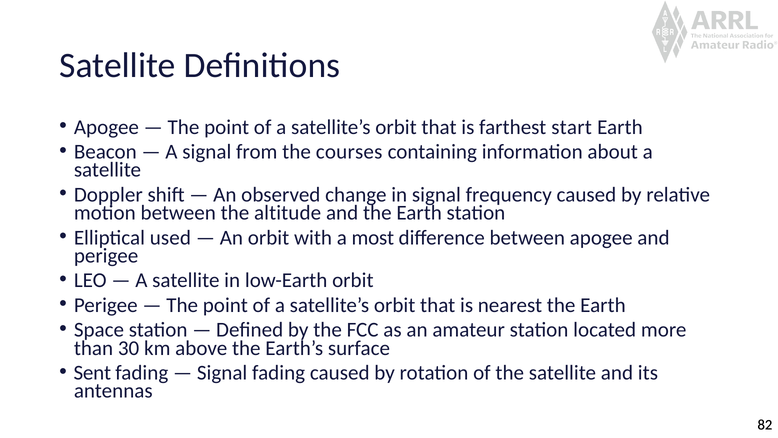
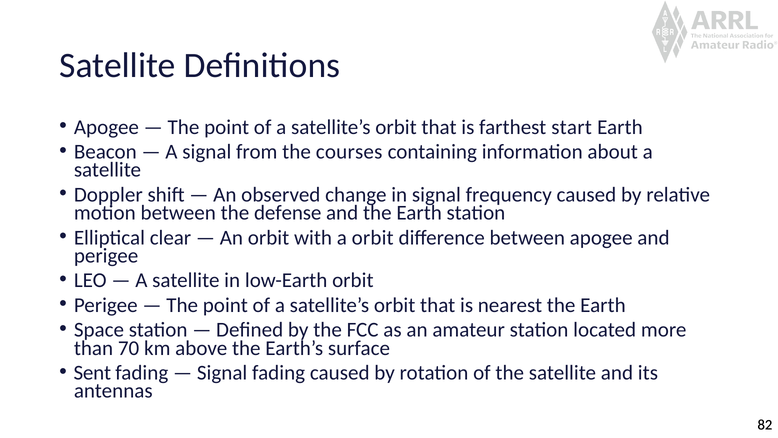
altitude: altitude -> defense (288, 213)
used: used -> clear (170, 237)
a most: most -> orbit (373, 237)
30: 30 -> 70 (129, 348)
